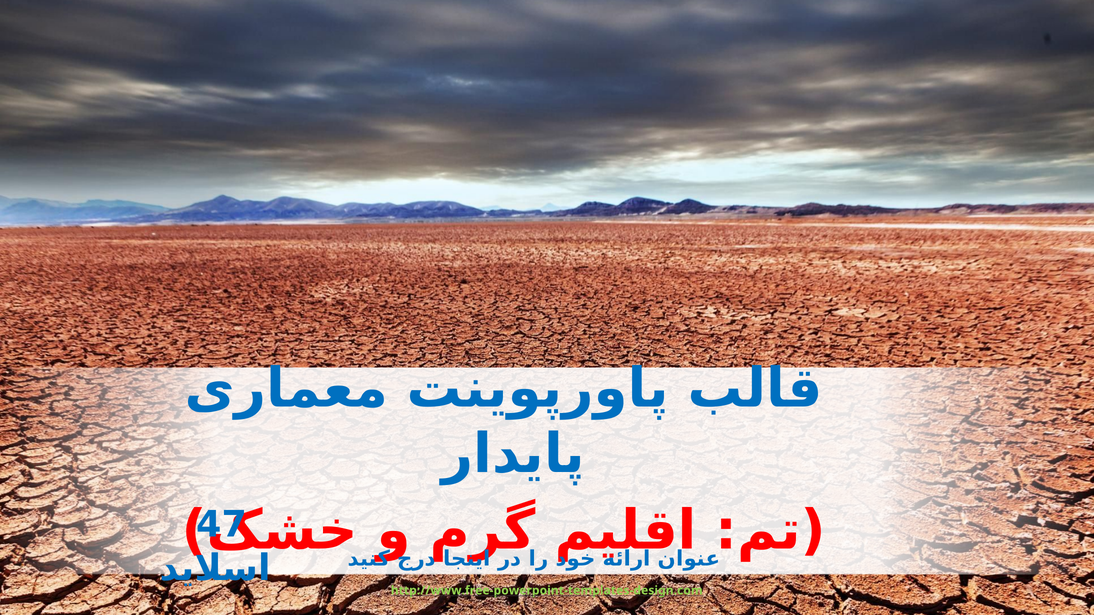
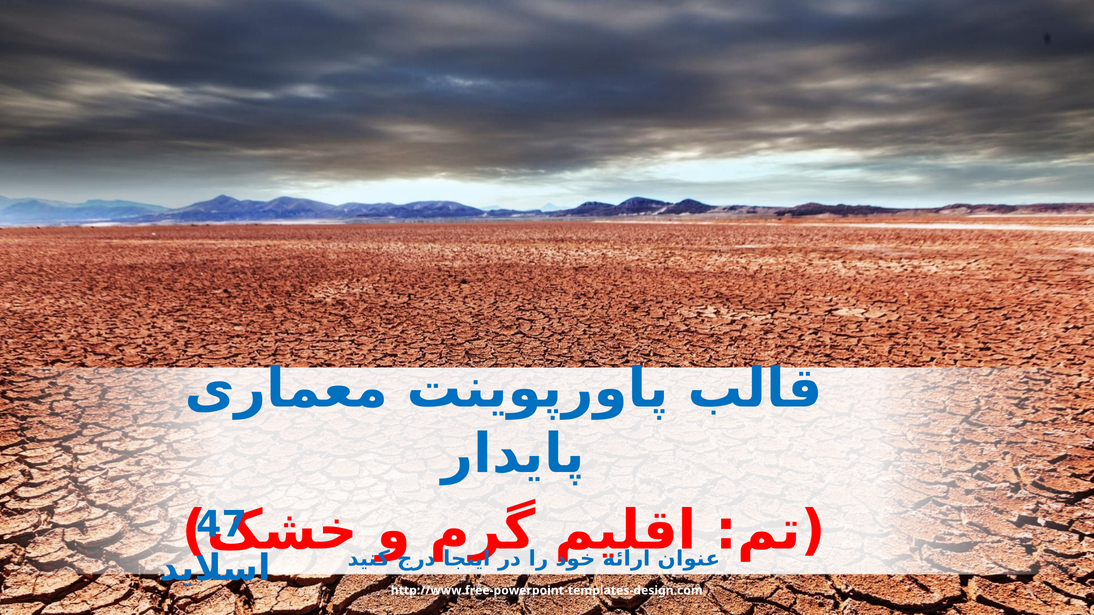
http://www.free-powerpoint-templates-design.com colour: light green -> white (547, 591)
